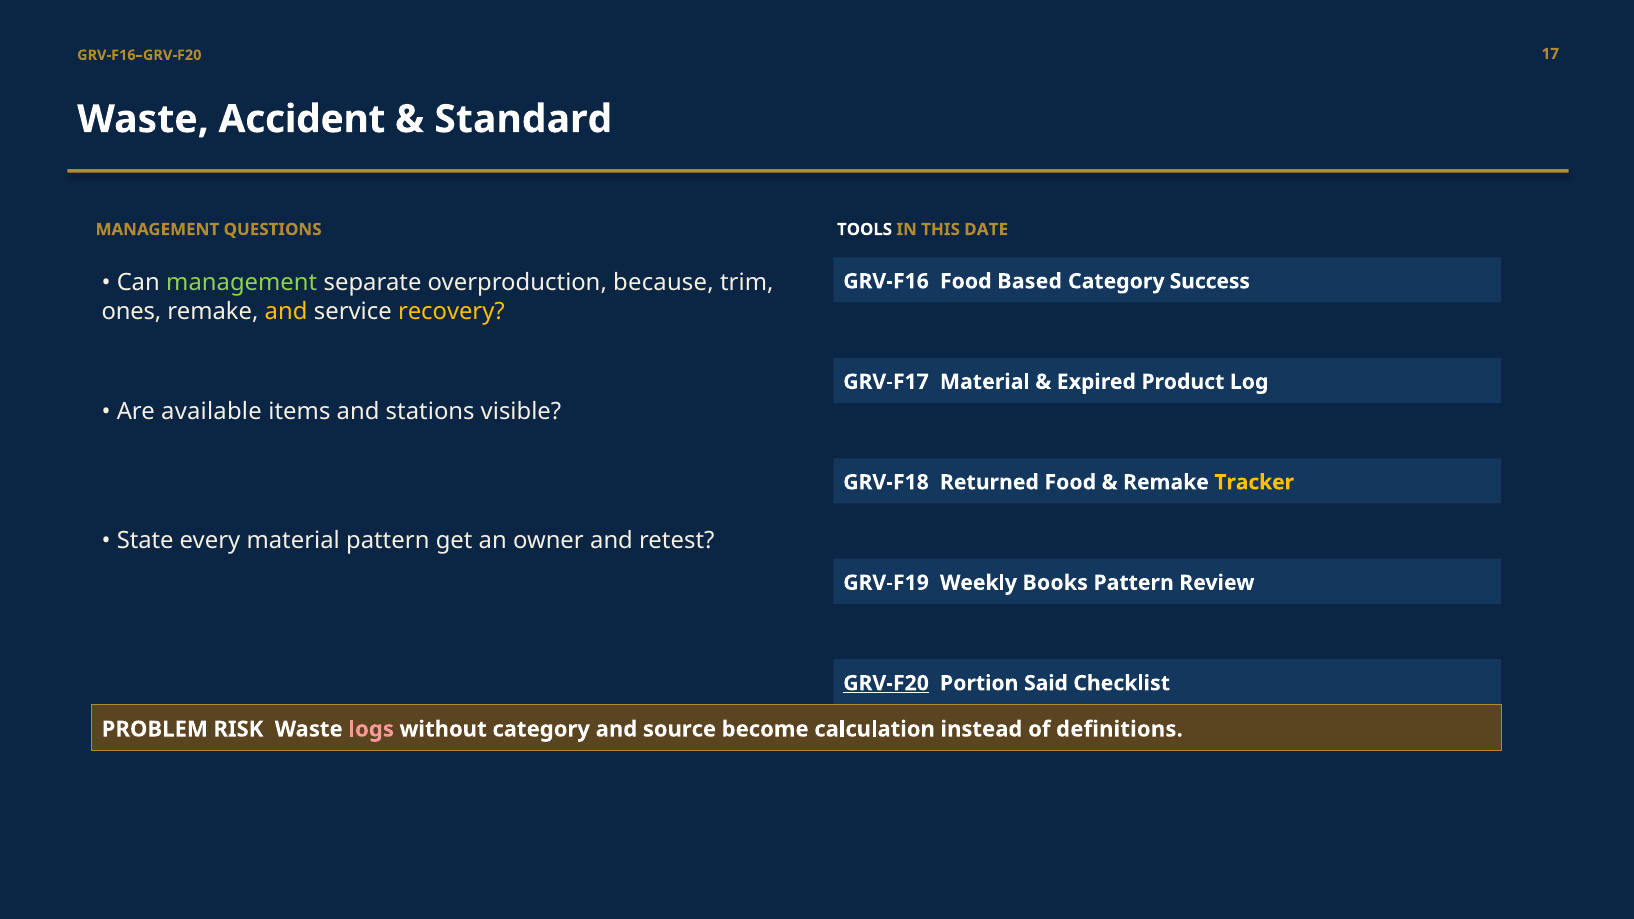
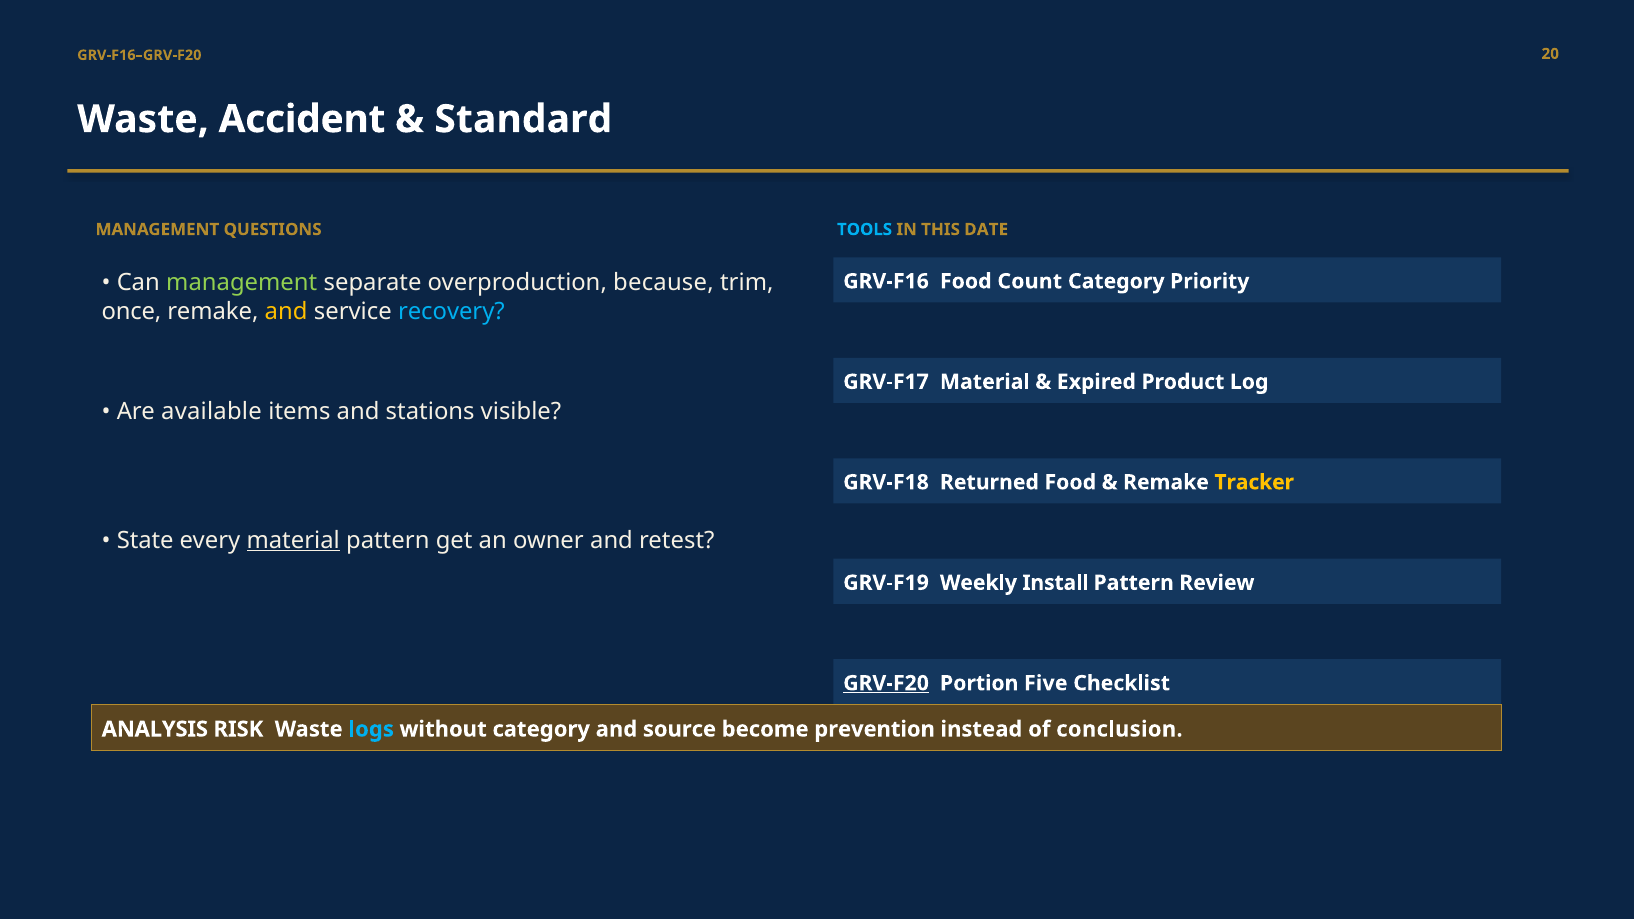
17: 17 -> 20 (1550, 54)
TOOLS colour: white -> light blue (865, 229)
Based: Based -> Count (1030, 281)
Success: Success -> Priority (1210, 281)
ones: ones -> once (132, 312)
recovery colour: yellow -> light blue (451, 312)
material underline: none -> present (293, 540)
Books: Books -> Install (1055, 583)
Said: Said -> Five (1046, 683)
PROBLEM: PROBLEM -> ANALYSIS (155, 729)
logs colour: pink -> light blue (371, 729)
calculation: calculation -> prevention (875, 729)
definitions: definitions -> conclusion (1119, 729)
